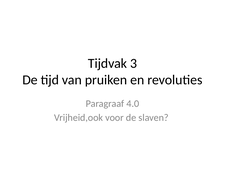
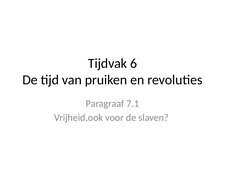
3: 3 -> 6 (134, 63)
4.0: 4.0 -> 7.1 (133, 103)
